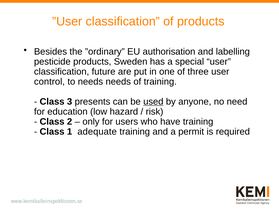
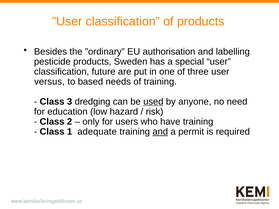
control: control -> versus (49, 82)
to needs: needs -> based (90, 82)
presents: presents -> dredging (93, 102)
and underline: none -> present (160, 132)
